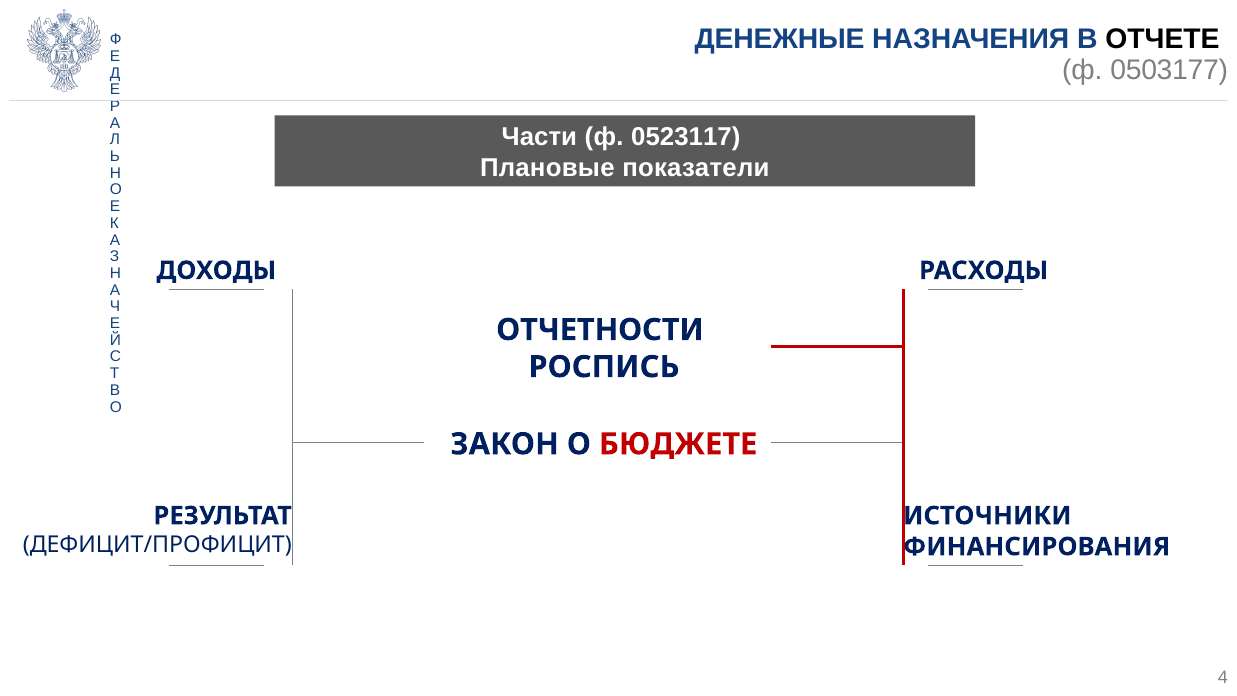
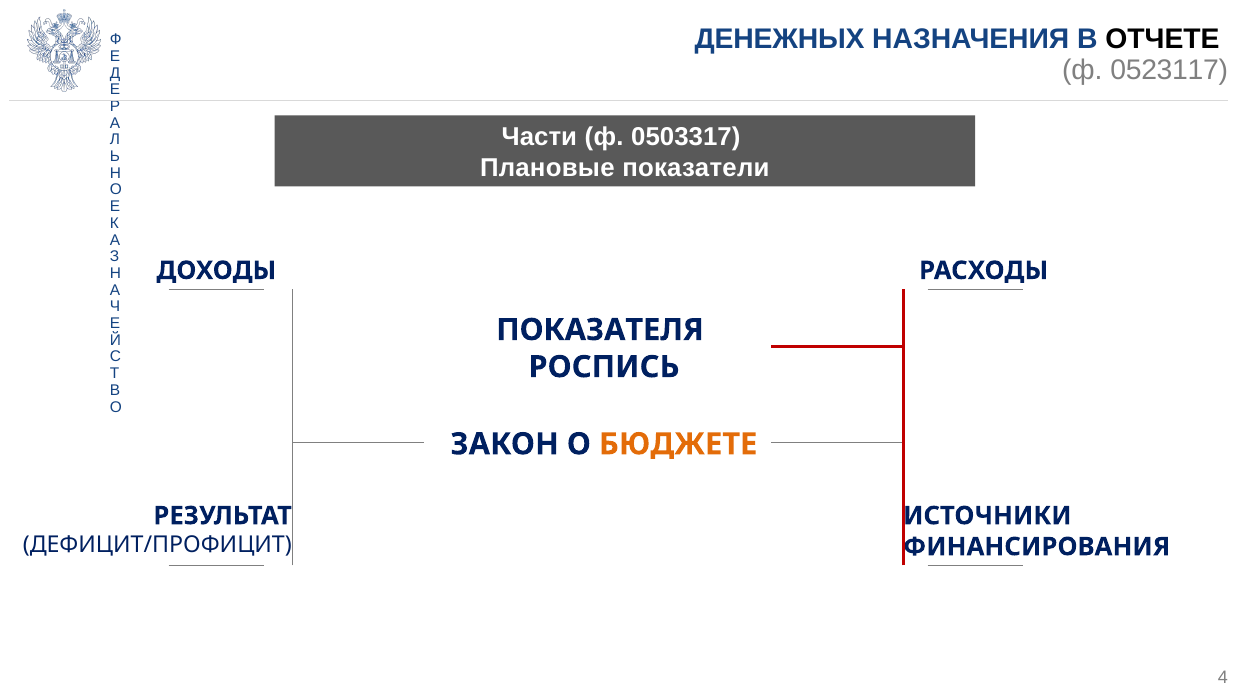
ДЕНЕЖНЫЕ: ДЕНЕЖНЫЕ -> ДЕНЕЖНЫХ (780, 39)
0503177: 0503177 -> 0523117 (1169, 70)
0523117: 0523117 -> 0503317 (686, 137)
ОТЧЕТНОСТИ: ОТЧЕТНОСТИ -> ПОКАЗАТЕЛЯ (600, 330)
БЮДЖЕТЕ colour: red -> orange (678, 444)
